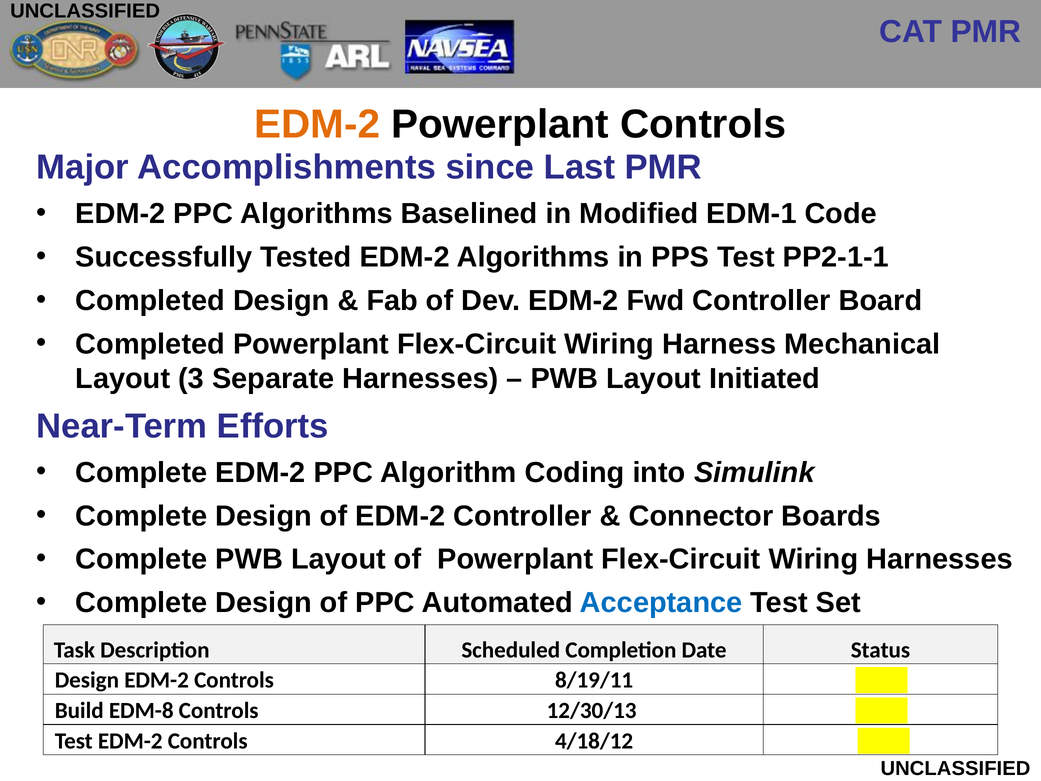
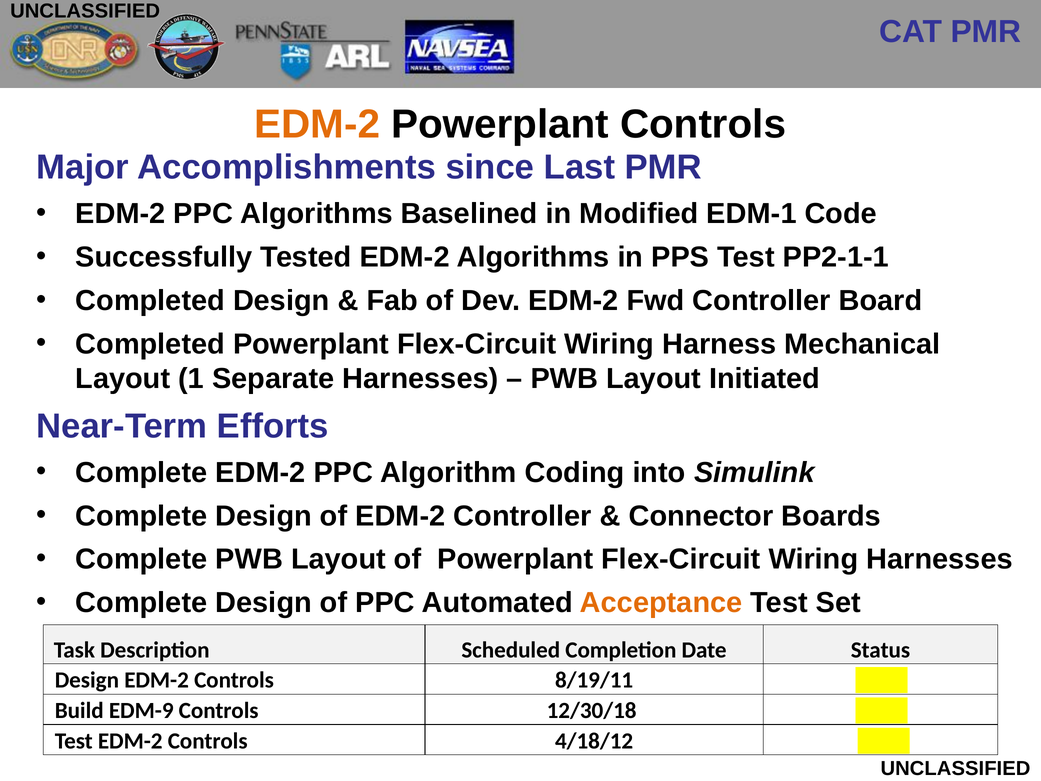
3: 3 -> 1 (191, 379)
Acceptance colour: blue -> orange (661, 603)
EDM-8: EDM-8 -> EDM-9 (141, 710)
12/30/13: 12/30/13 -> 12/30/18 (592, 710)
